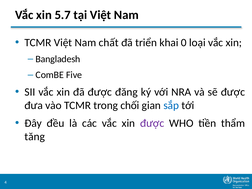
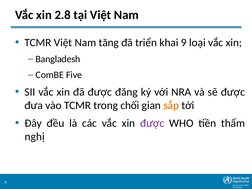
5.7: 5.7 -> 2.8 (63, 15)
chất: chất -> tăng (109, 43)
0: 0 -> 9 (184, 43)
sắp colour: blue -> orange (171, 105)
tăng: tăng -> nghị (35, 137)
